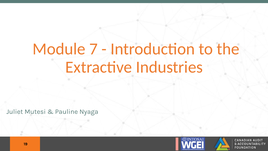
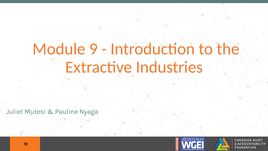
7: 7 -> 9 (93, 49)
